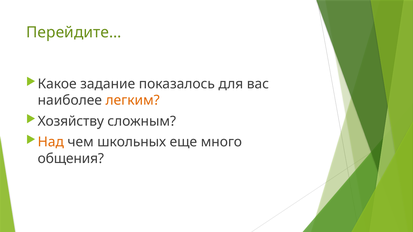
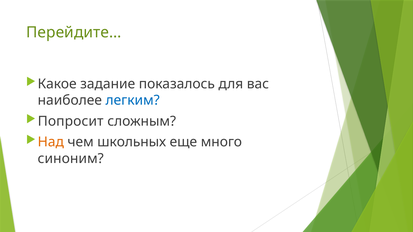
легким colour: orange -> blue (133, 101)
Хозяйству: Хозяйству -> Попросит (71, 121)
общения: общения -> синоним (71, 159)
